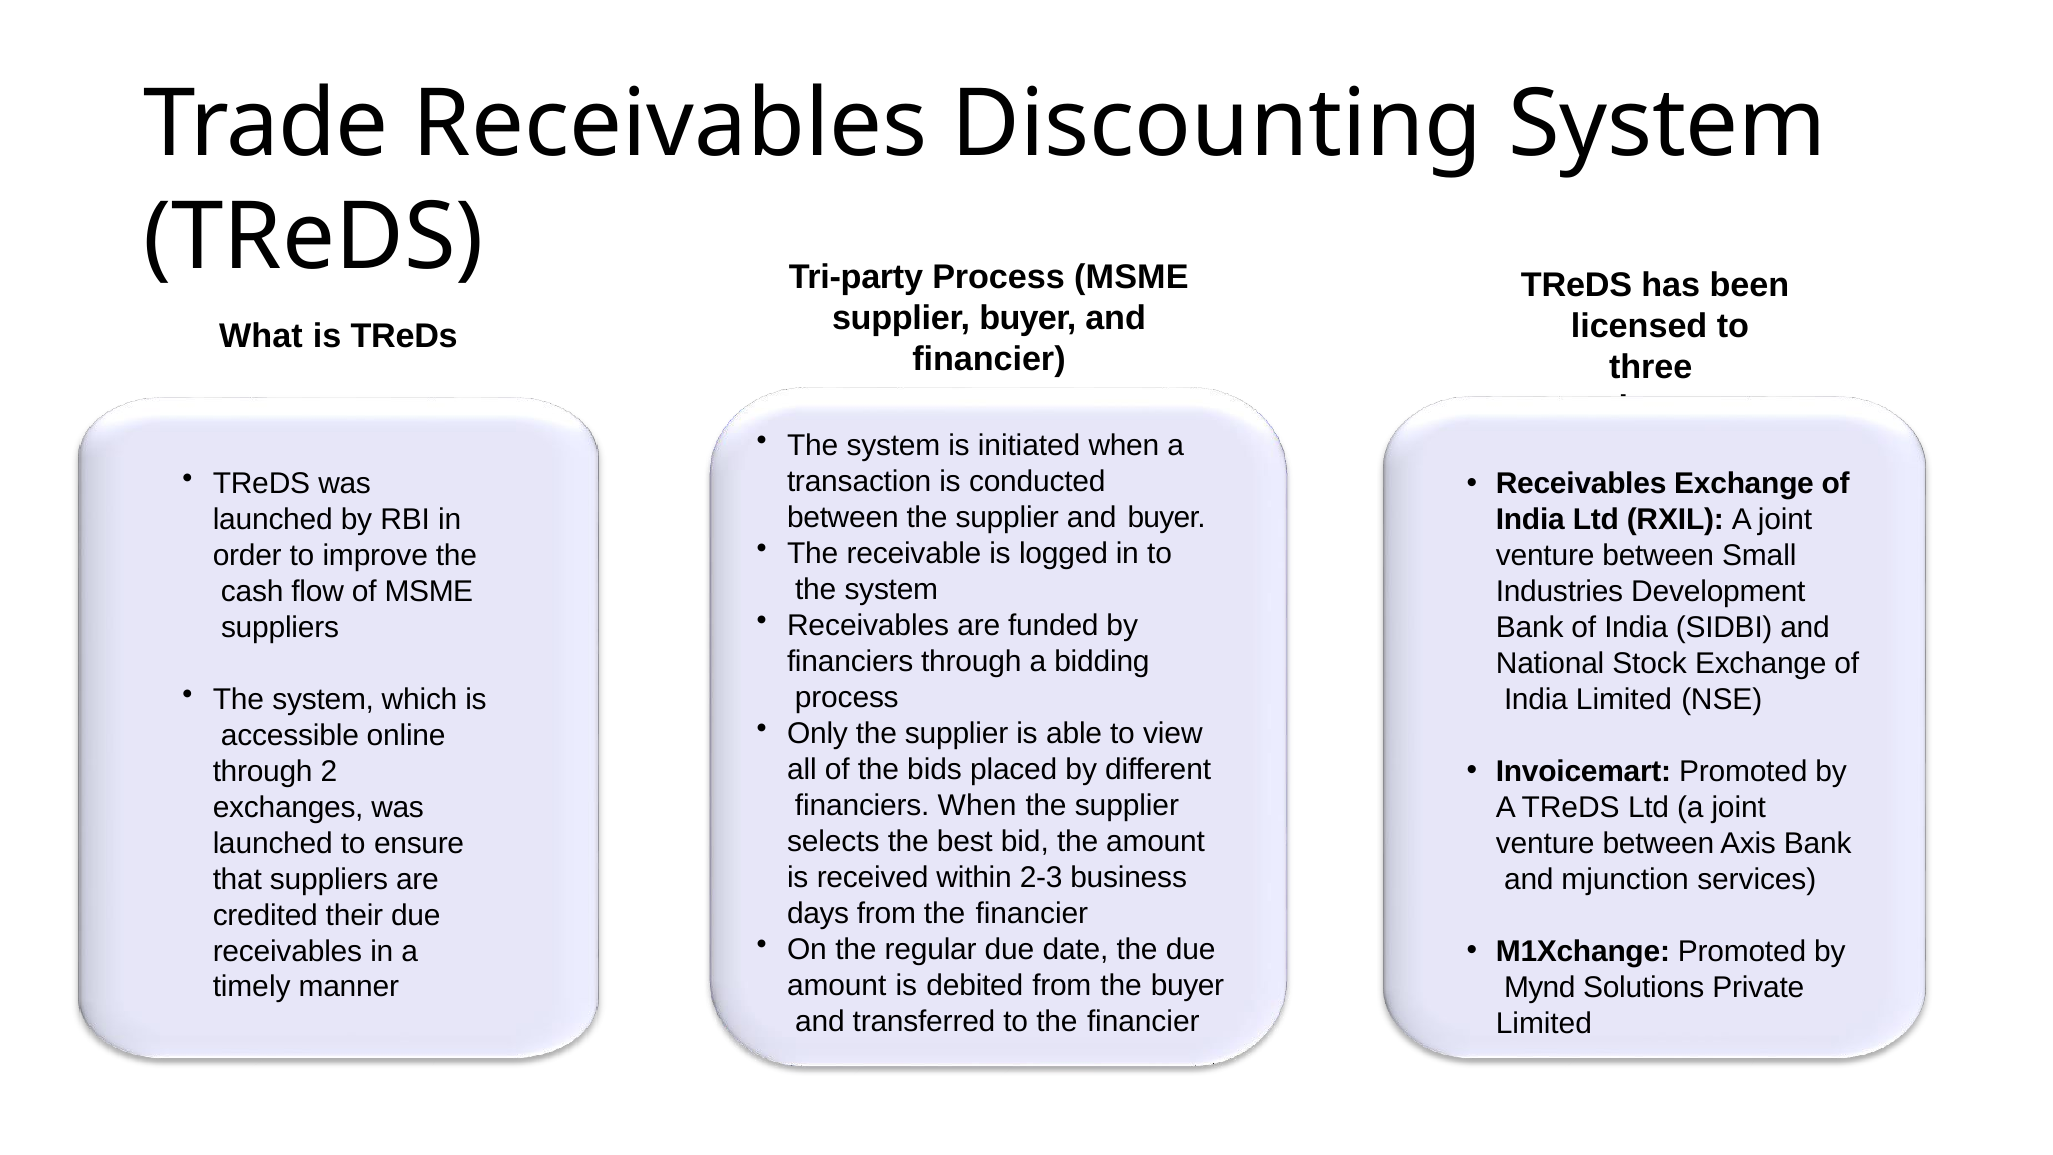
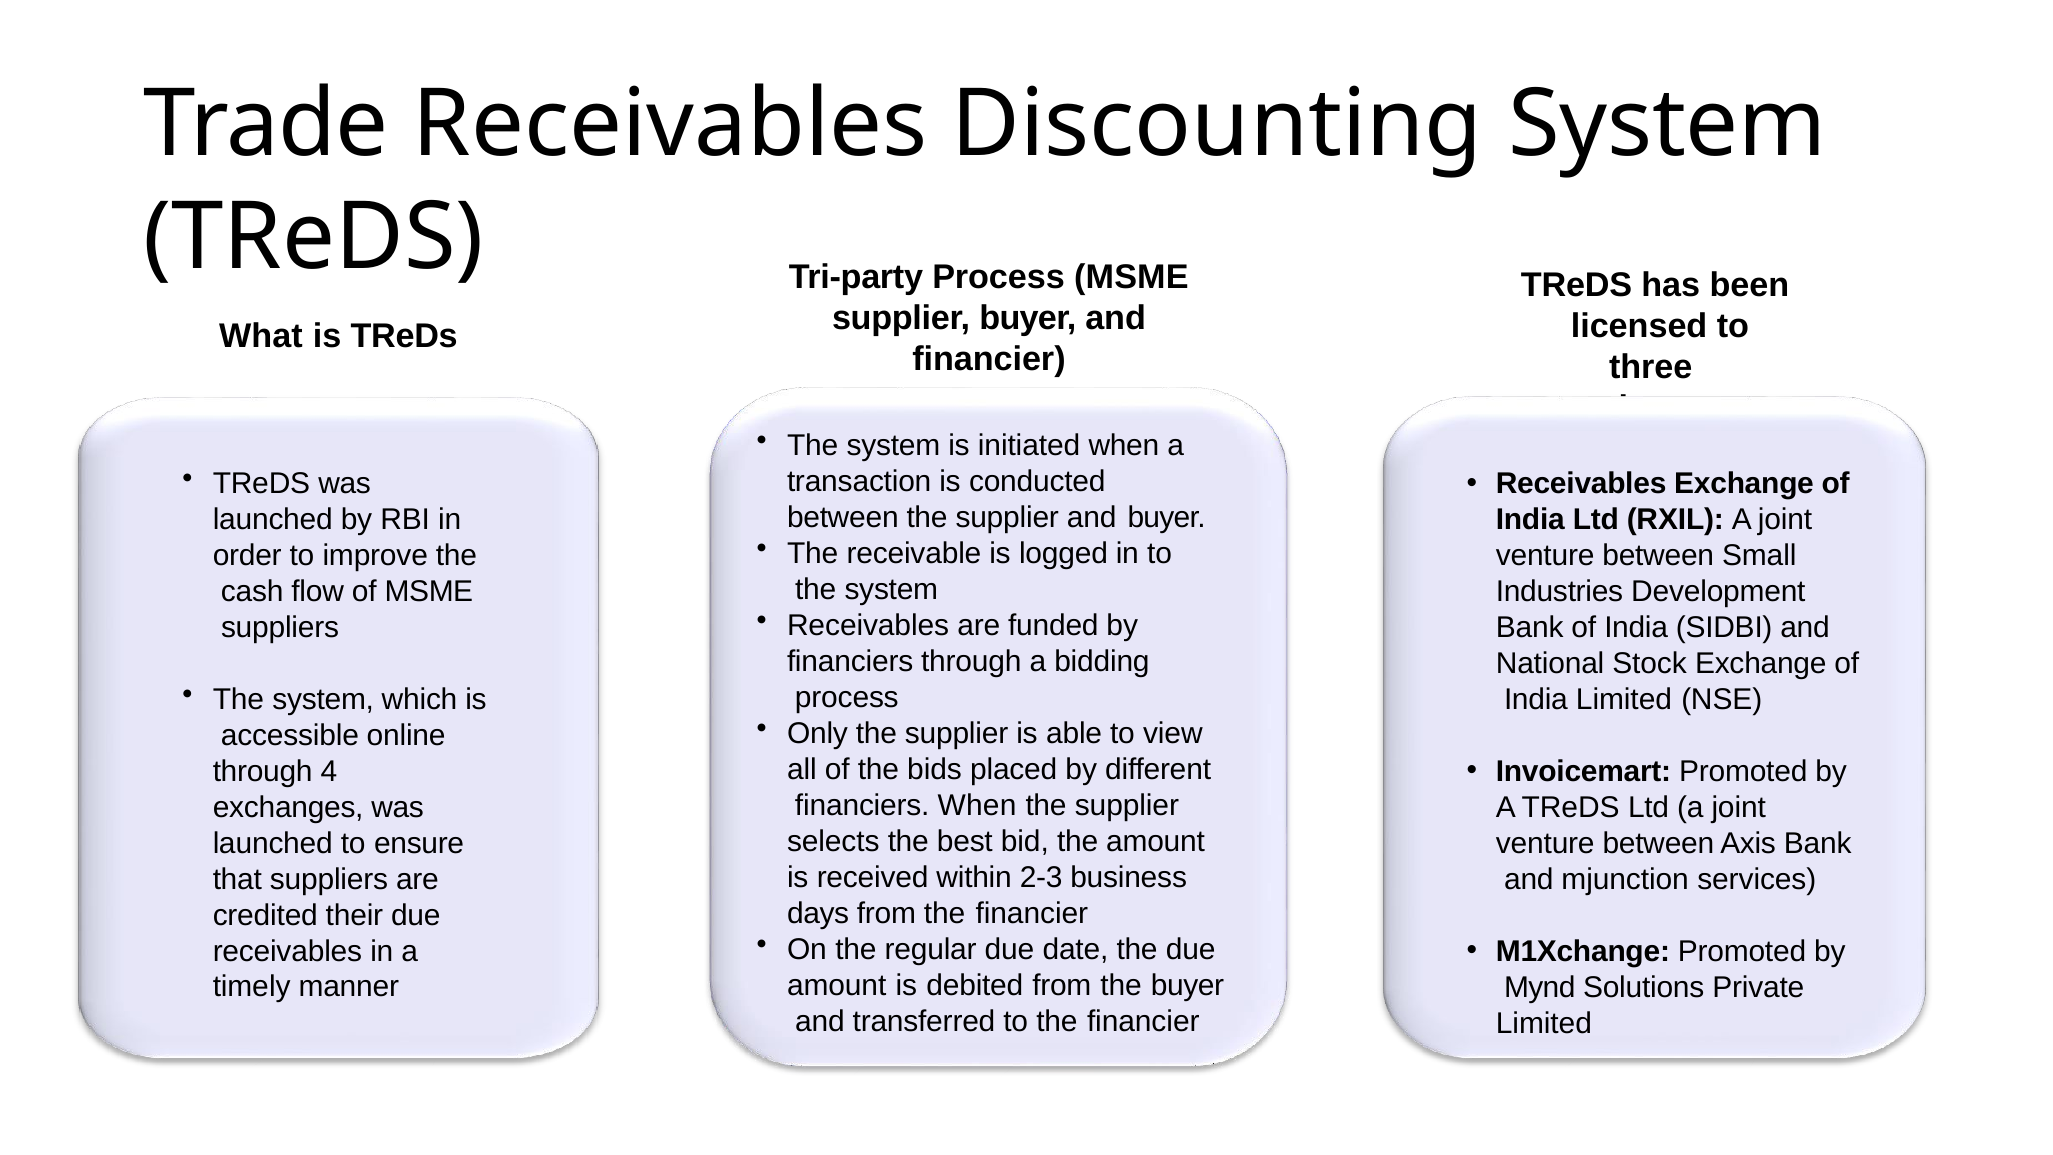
2: 2 -> 4 (329, 771)
